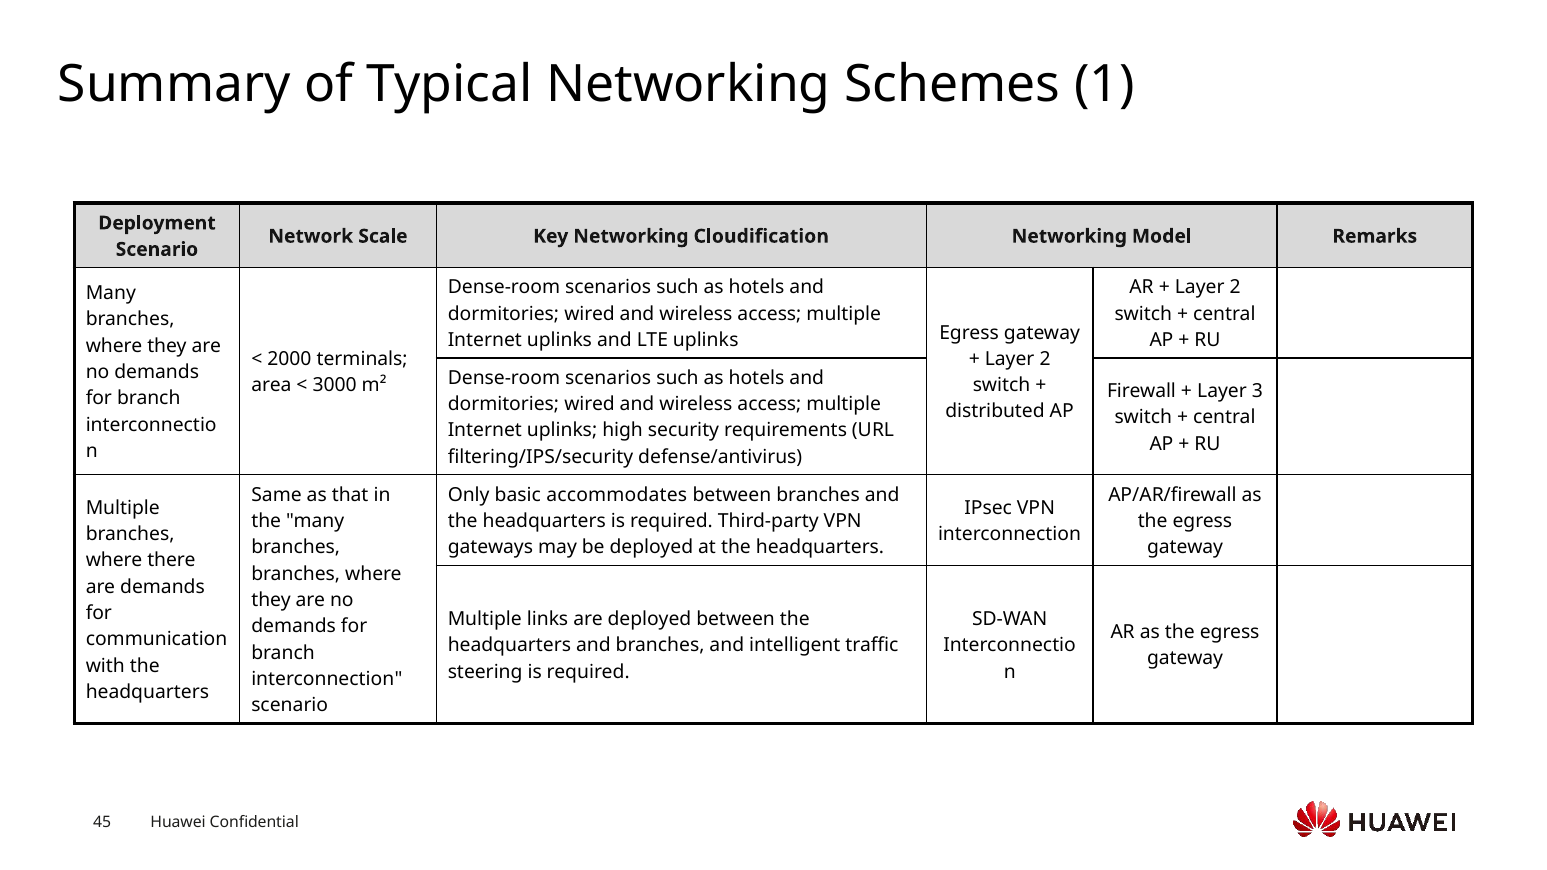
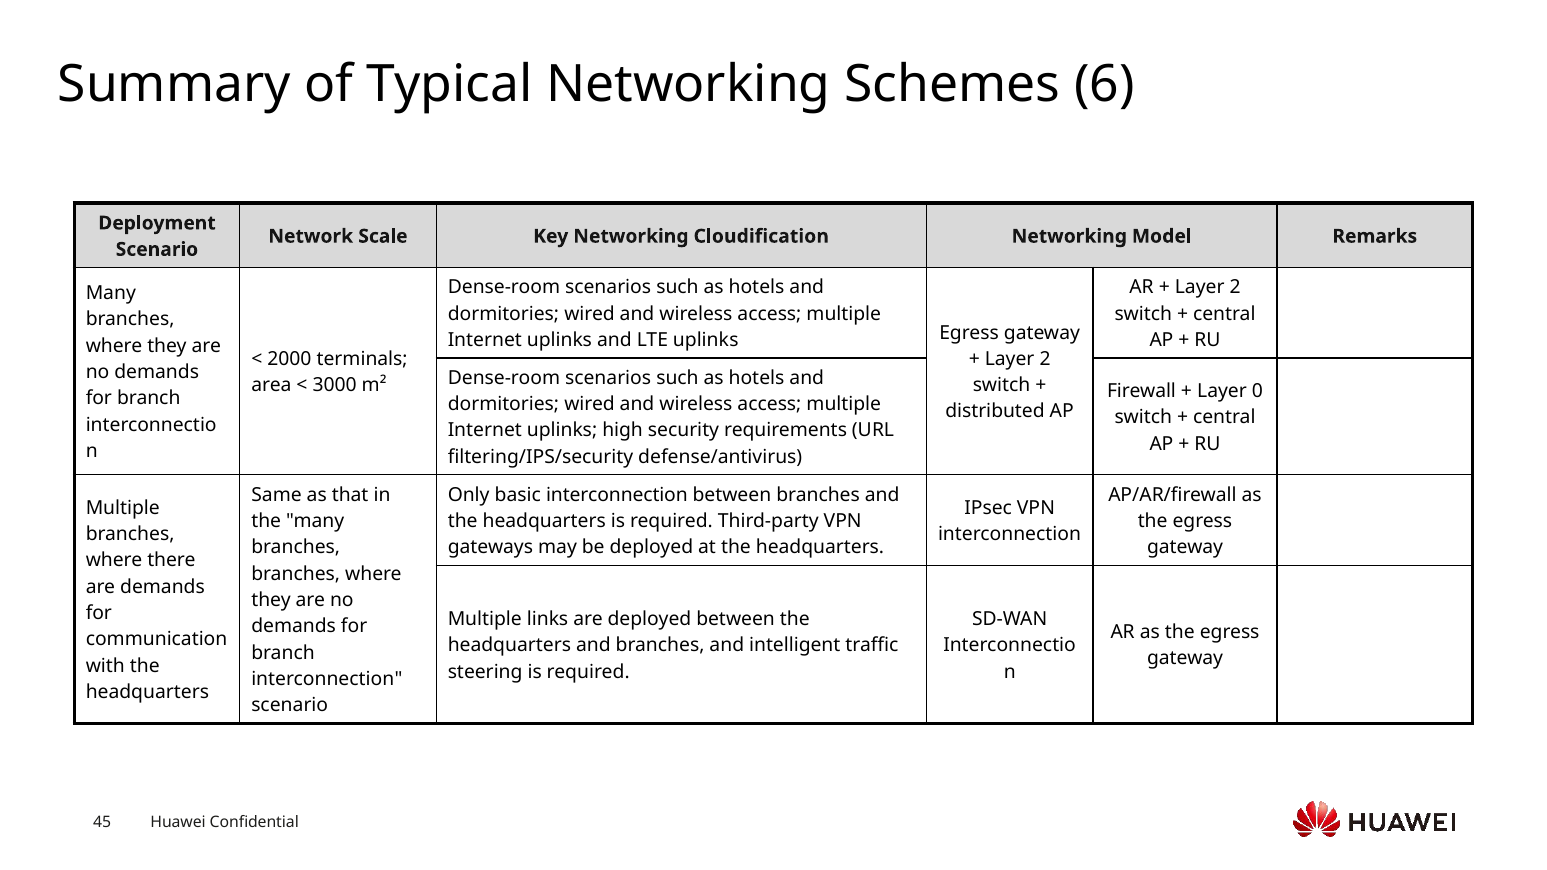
1: 1 -> 6 (1104, 84)
3: 3 -> 0 (1257, 391)
basic accommodates: accommodates -> interconnection (617, 495)
